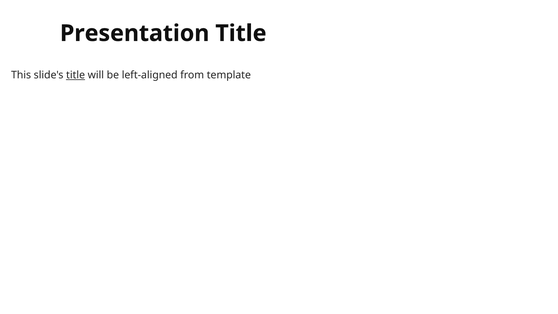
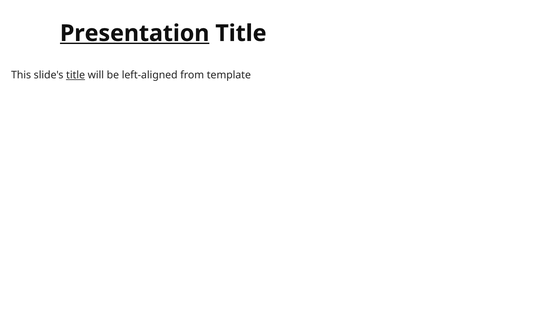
Presentation underline: none -> present (135, 33)
